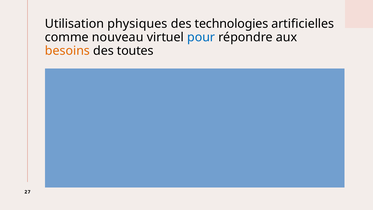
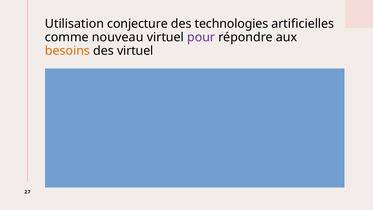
physiques: physiques -> conjecture (138, 24)
pour colour: blue -> purple (201, 37)
des toutes: toutes -> virtuel (135, 51)
